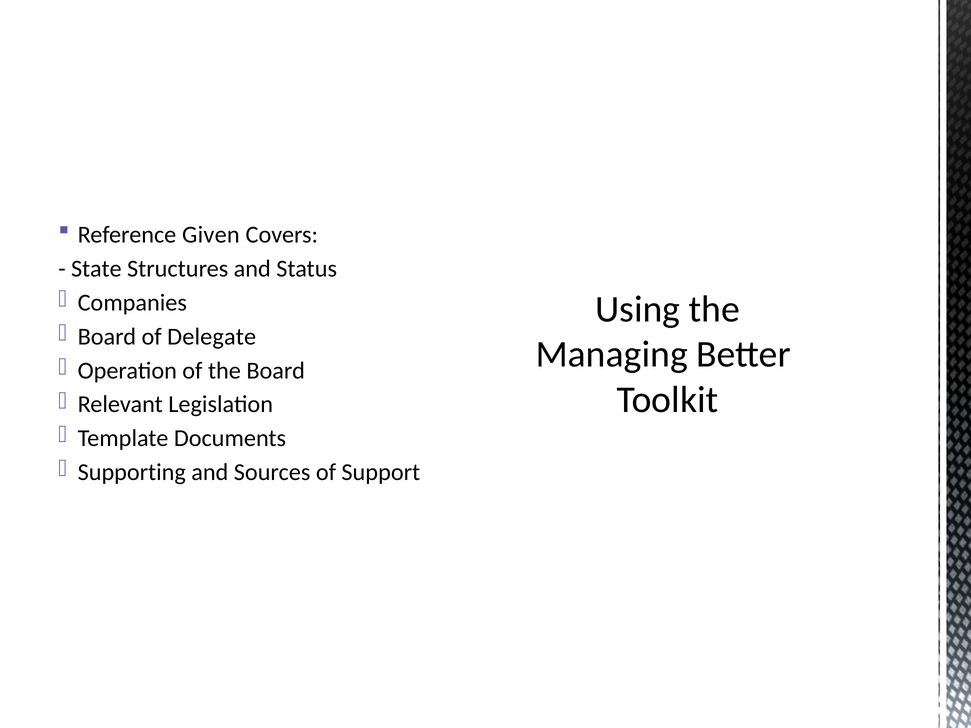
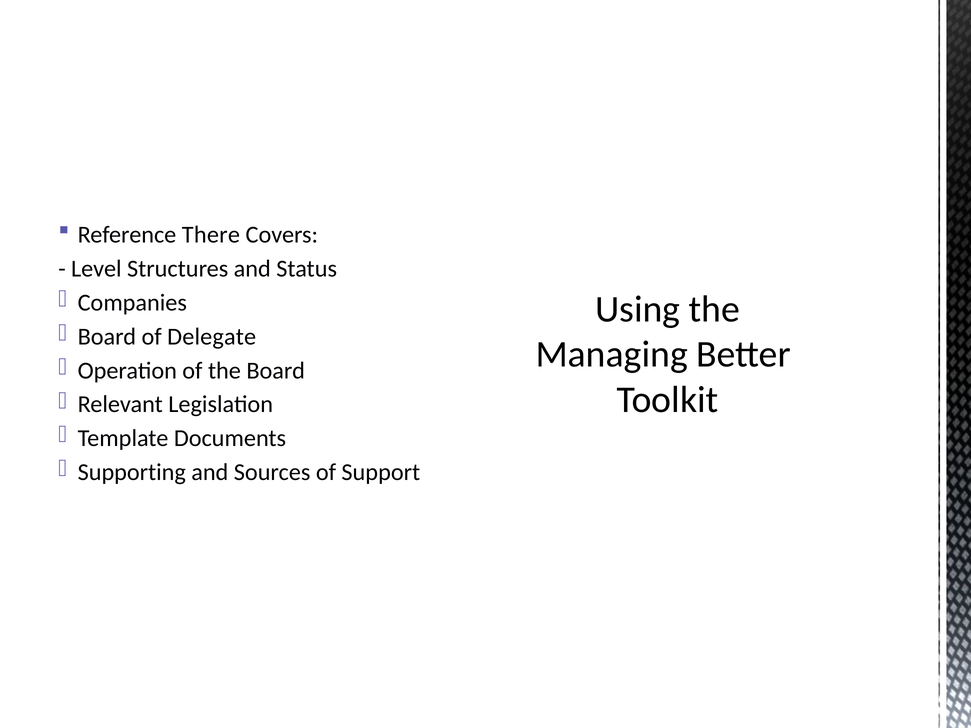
Given: Given -> There (211, 235)
State: State -> Level (96, 269)
